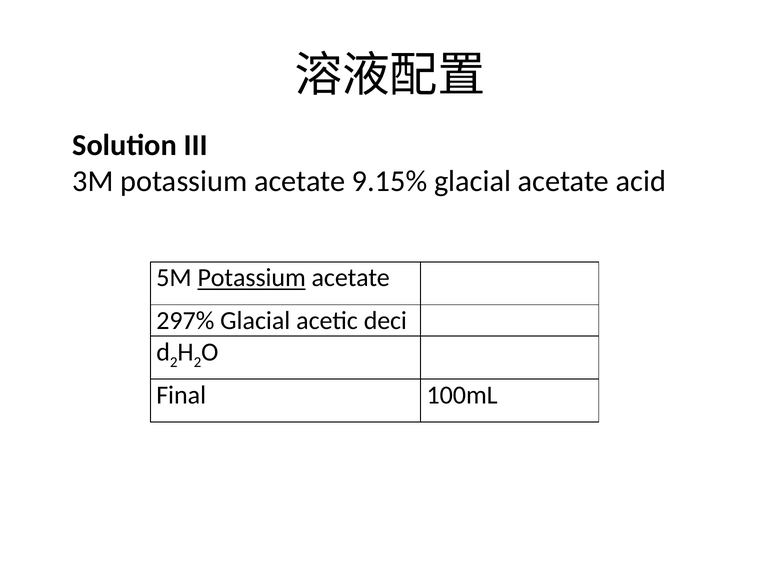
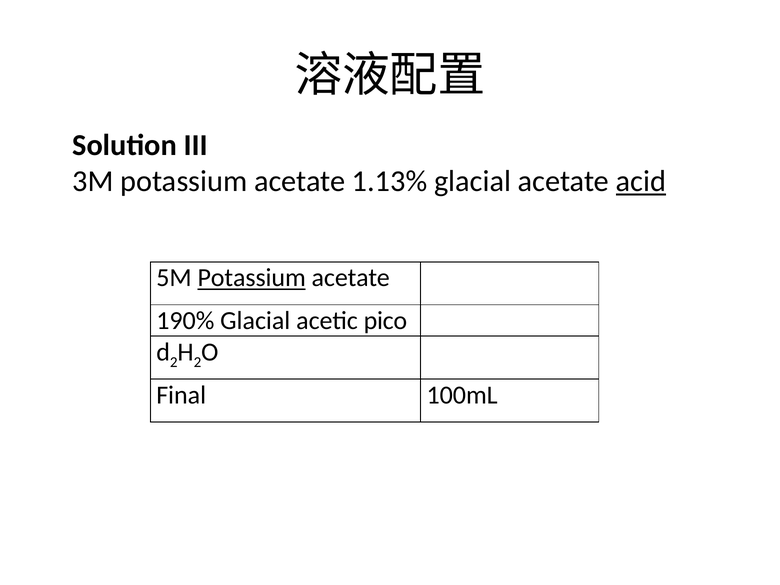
9.15%: 9.15% -> 1.13% (390, 181)
acid underline: none -> present (641, 181)
297%: 297% -> 190% (185, 321)
deci: deci -> pico (385, 321)
